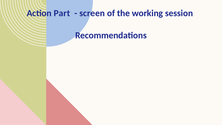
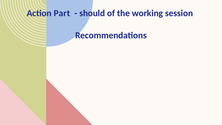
screen: screen -> should (92, 13)
